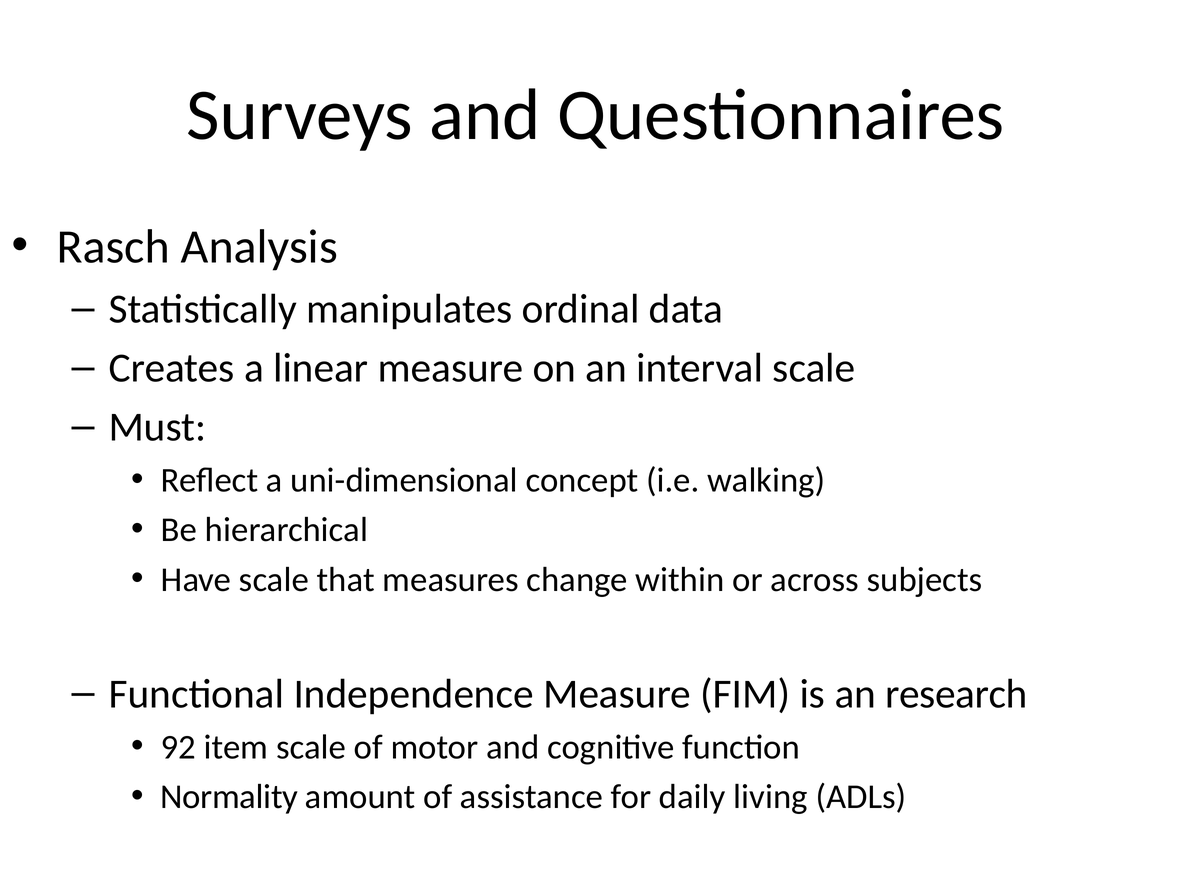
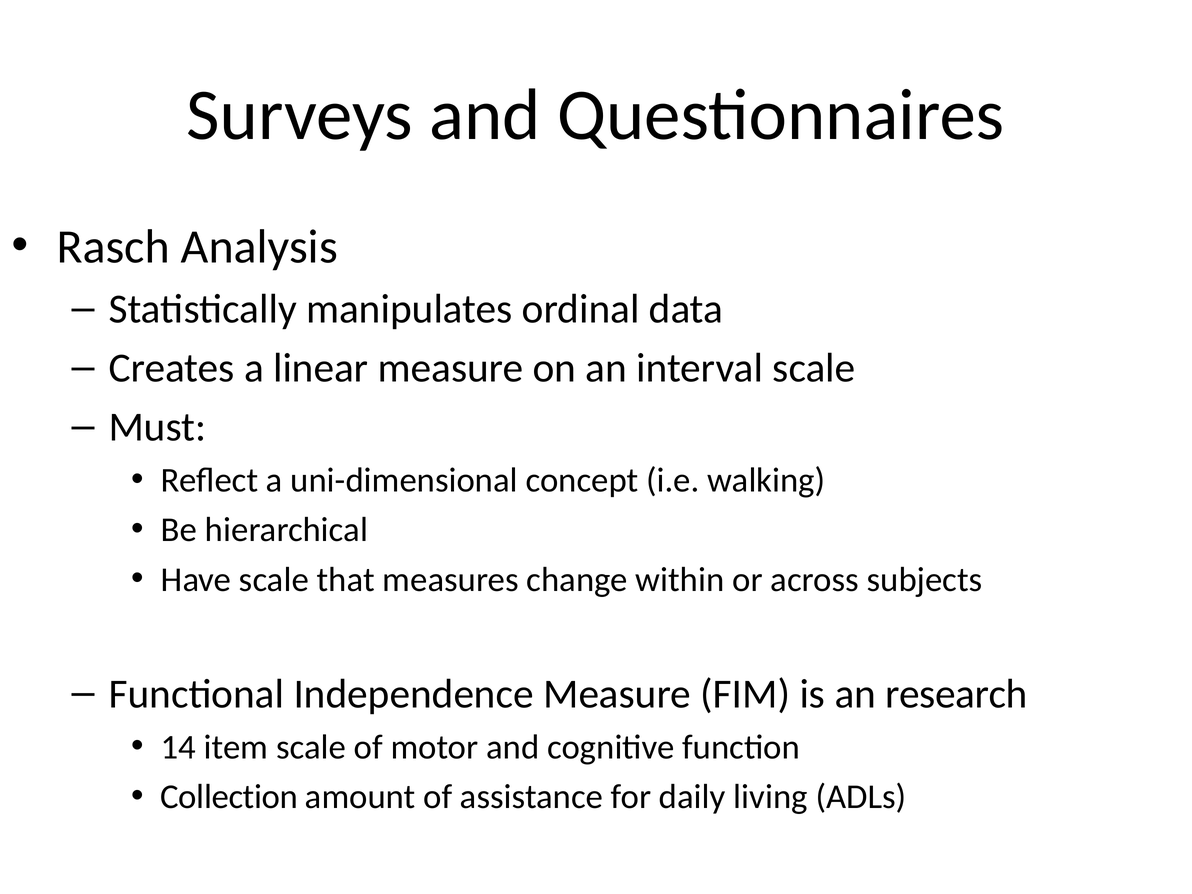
92: 92 -> 14 (178, 747)
Normality: Normality -> Collection (229, 797)
